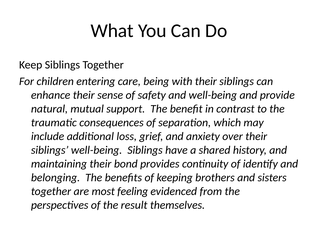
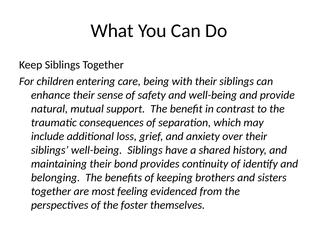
result: result -> foster (134, 205)
